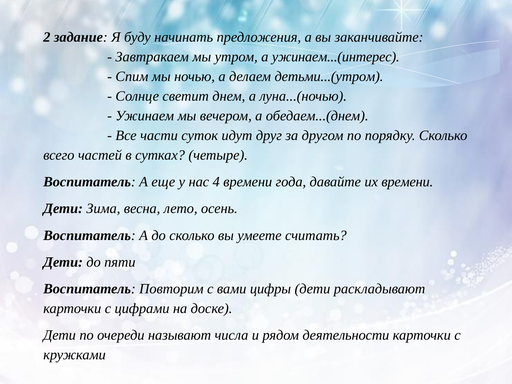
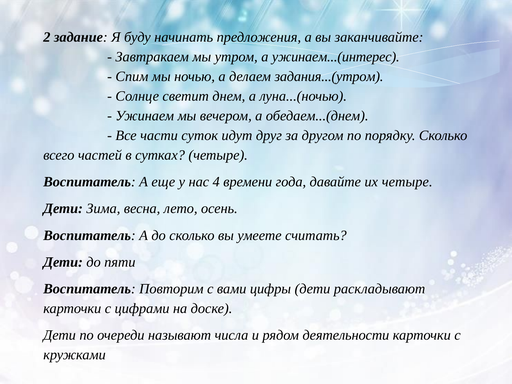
детьми...(утром: детьми...(утром -> задания...(утром (329, 77)
их времени: времени -> четыре (407, 182)
